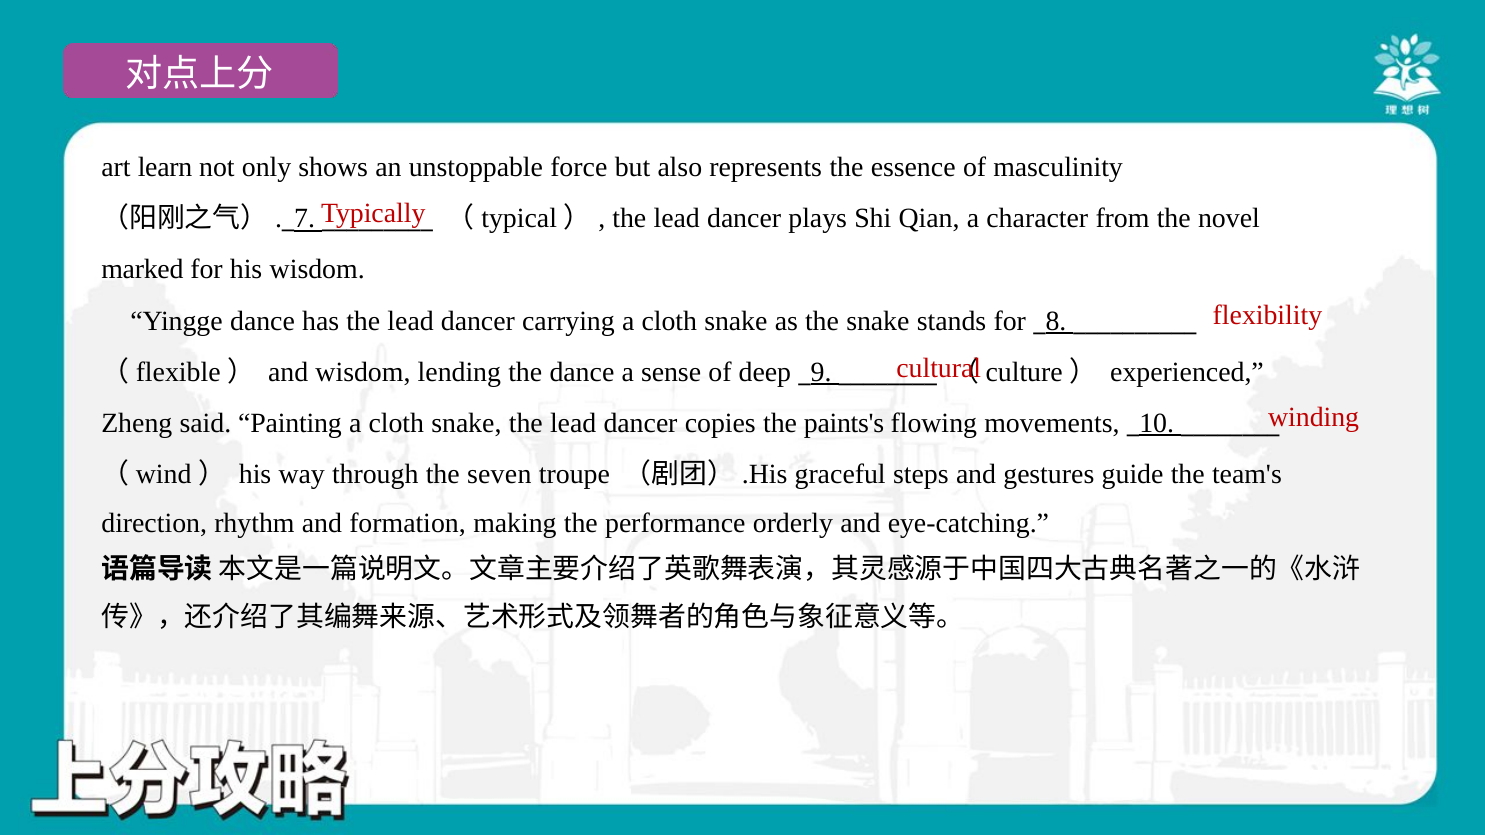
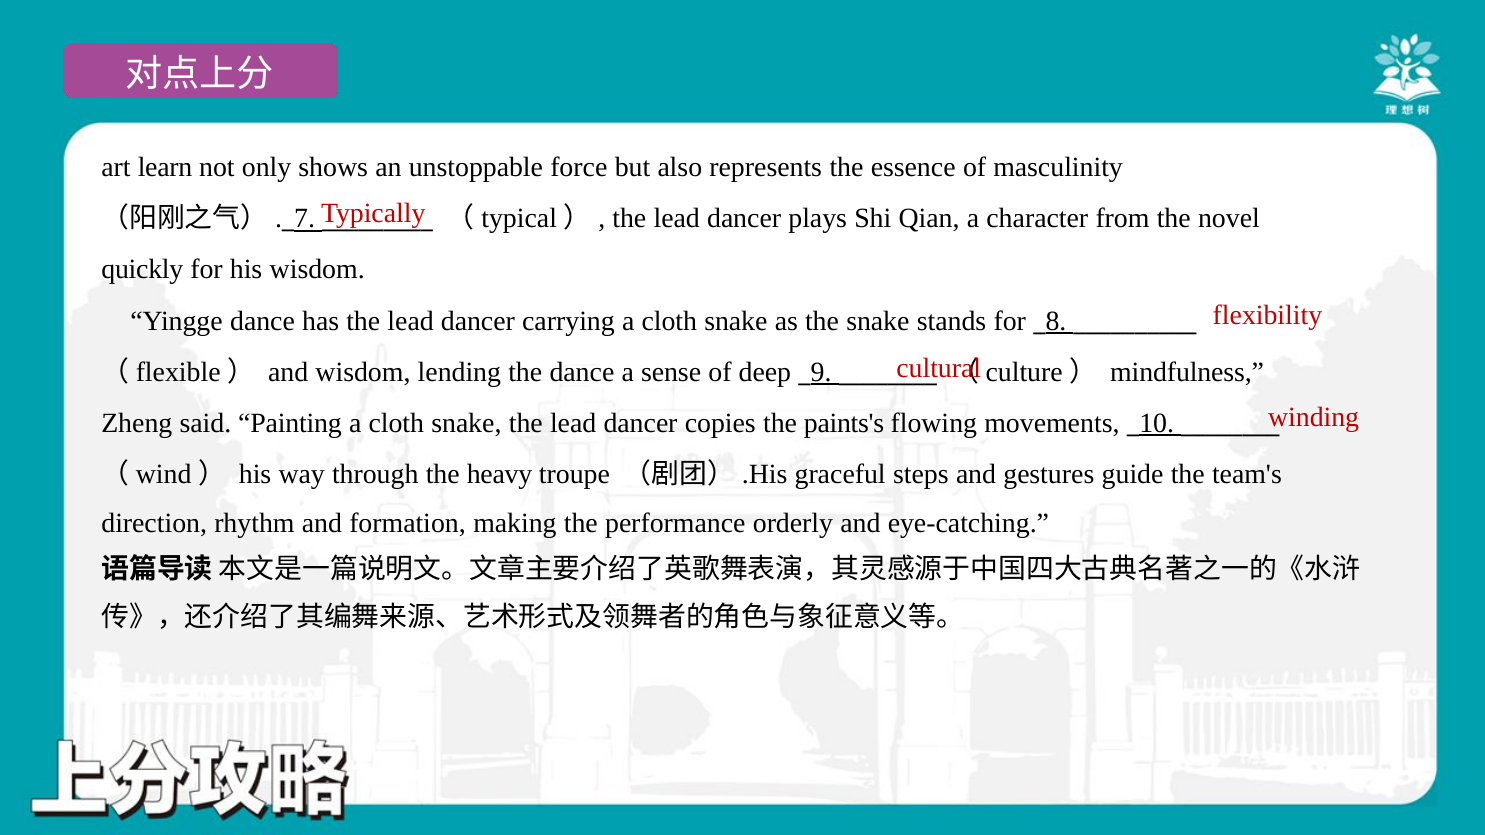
marked: marked -> quickly (142, 270)
experienced: experienced -> mindfulness (1187, 372)
seven: seven -> heavy (500, 474)
